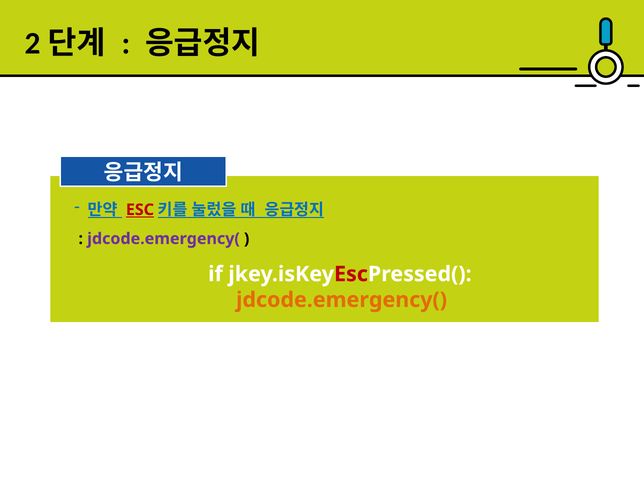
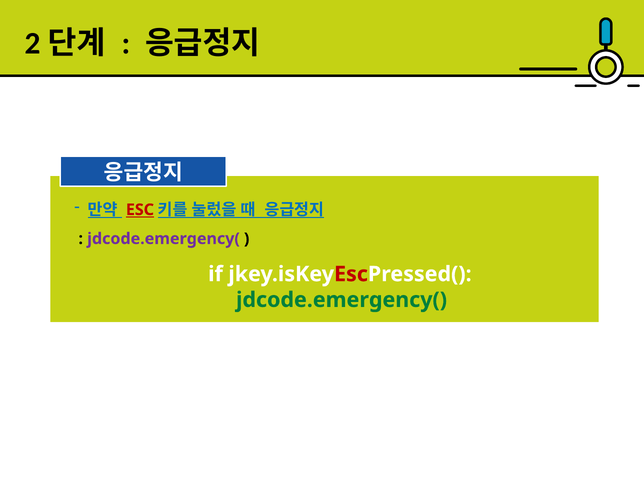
jdcode.emergency( colour: orange -> green (342, 300)
